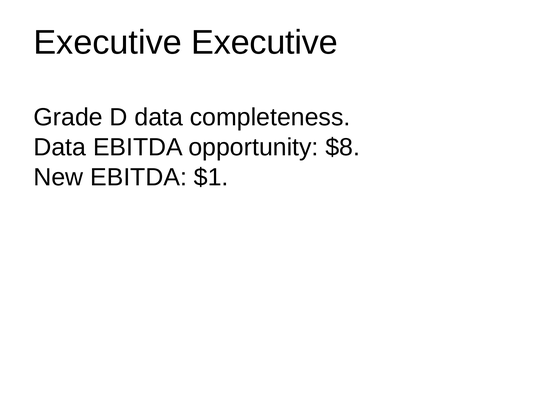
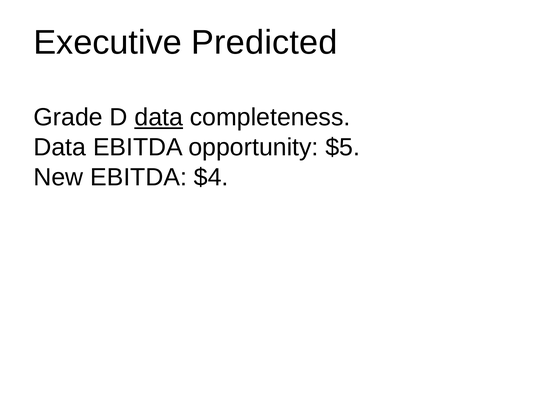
Executive Executive: Executive -> Predicted (264, 43)
data underline: none -> present (159, 117)
$8: $8 -> $5 (343, 147)
$1: $1 -> $4 (211, 177)
